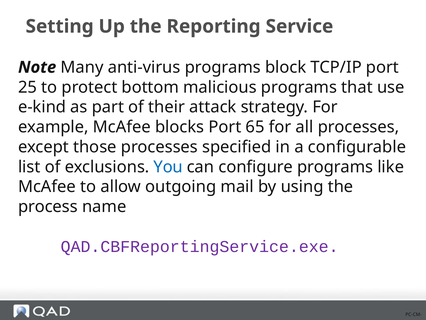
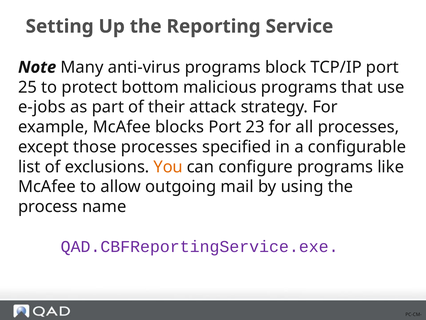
e-kind: e-kind -> e-jobs (42, 107)
65: 65 -> 23 (255, 127)
You colour: blue -> orange (168, 167)
